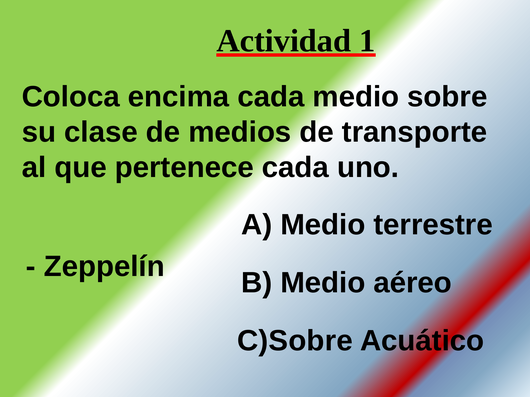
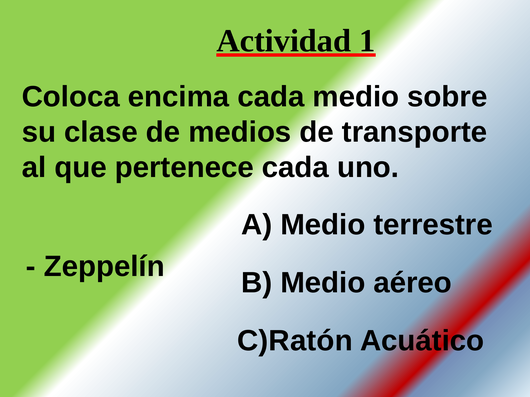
C)Sobre: C)Sobre -> C)Ratón (295, 341)
